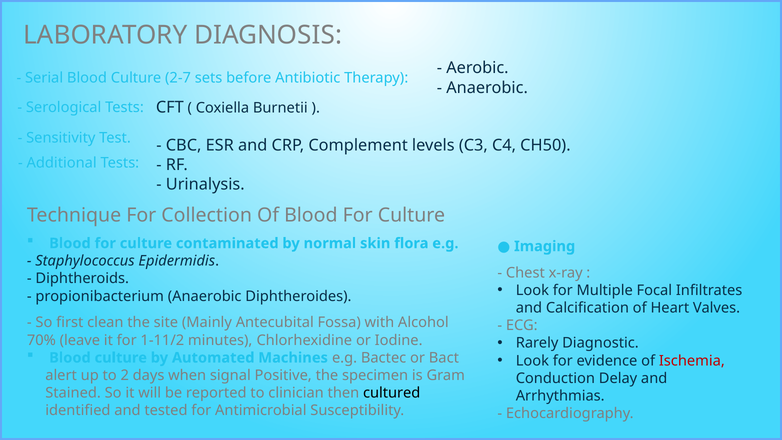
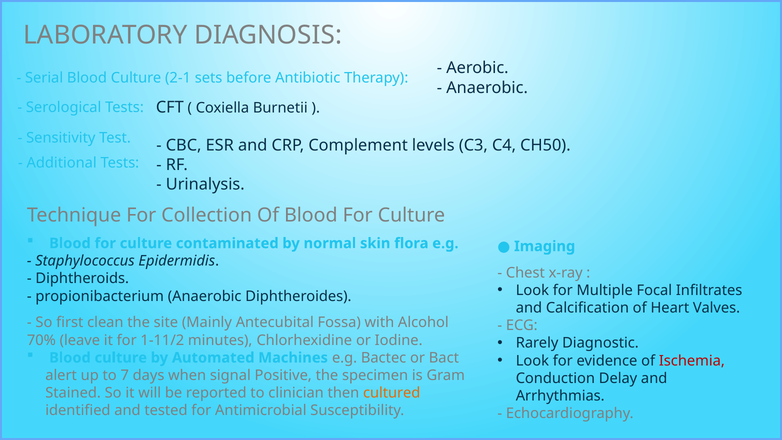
2-7: 2-7 -> 2-1 (178, 78)
2: 2 -> 7 (125, 375)
cultured colour: black -> orange (392, 393)
